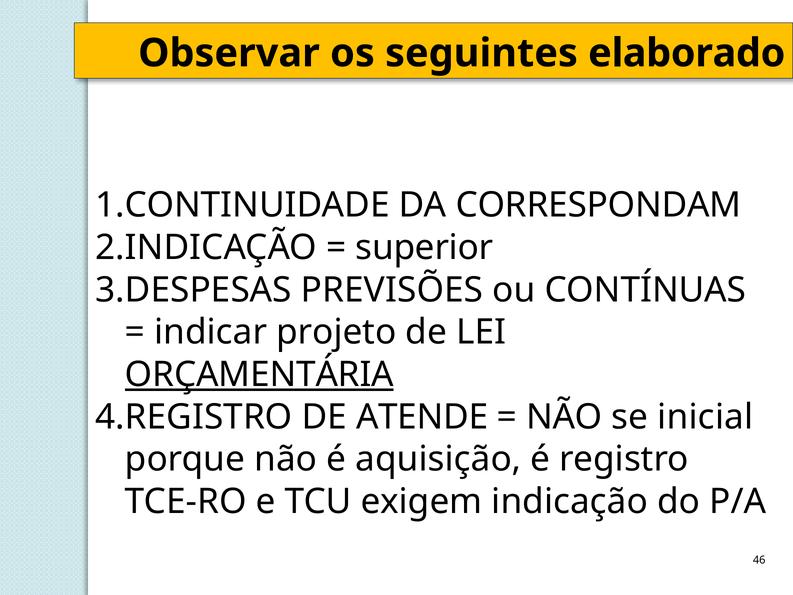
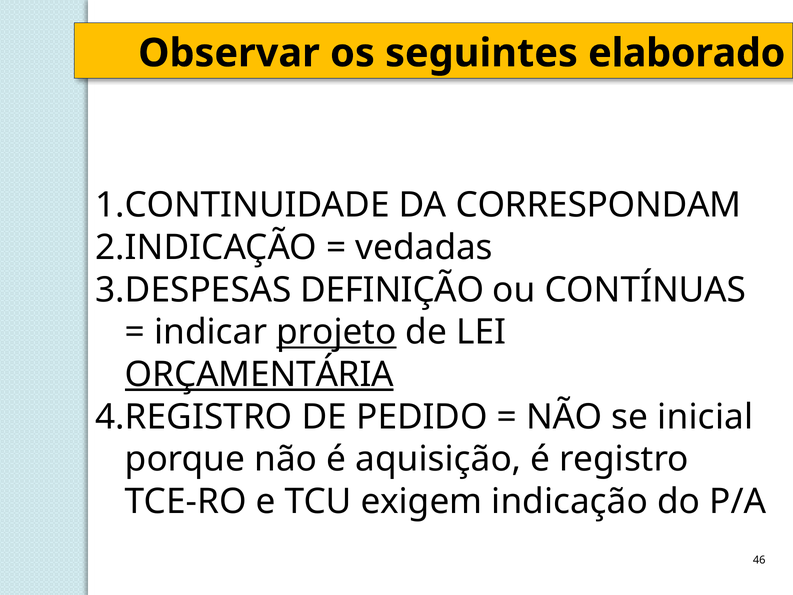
superior: superior -> vedadas (424, 248)
PREVISÕES: PREVISÕES -> DEFINIÇÃO (392, 290)
projeto underline: none -> present (336, 332)
ATENDE: ATENDE -> PEDIDO (422, 417)
